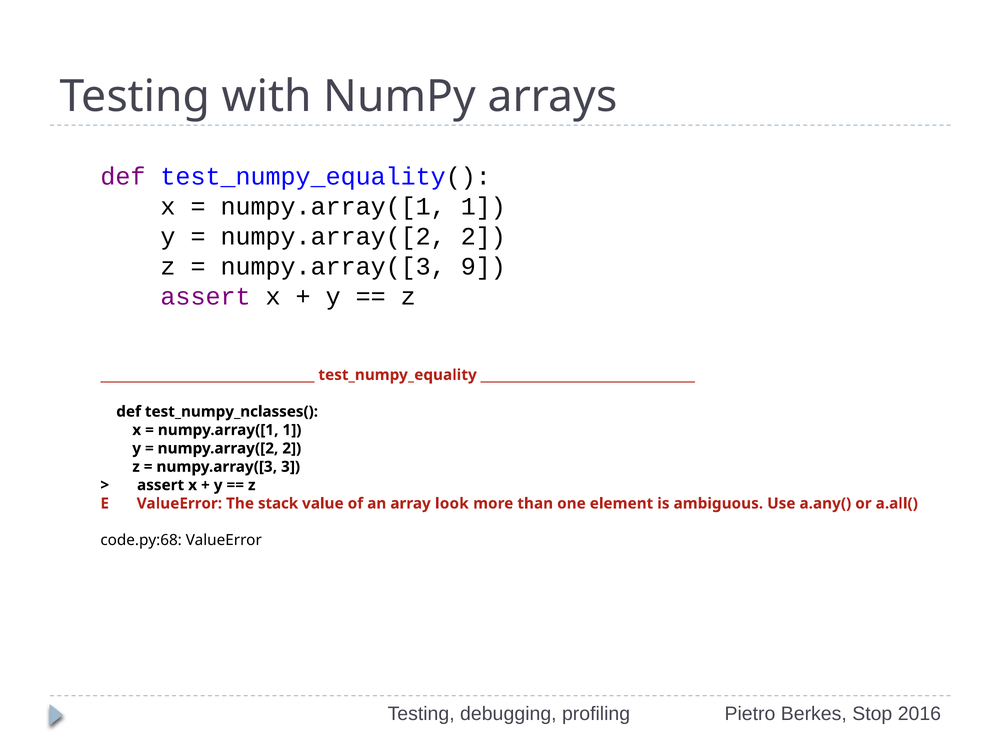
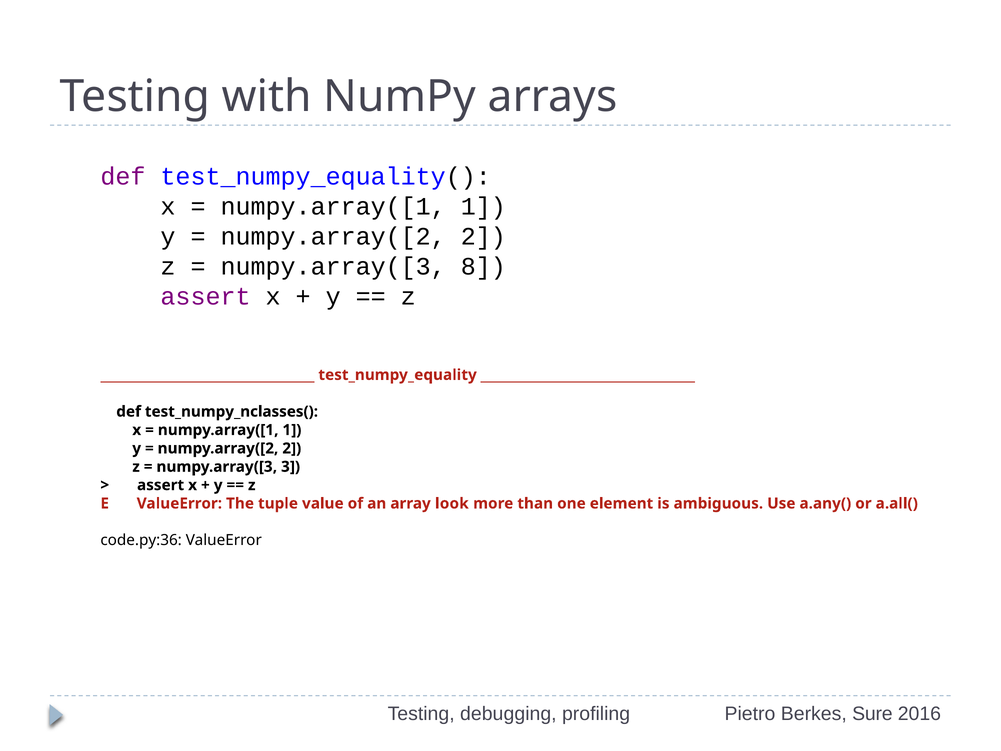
9: 9 -> 8 (483, 266)
stack: stack -> tuple (278, 503)
code.py:68: code.py:68 -> code.py:36 (141, 540)
Stop: Stop -> Sure (872, 714)
